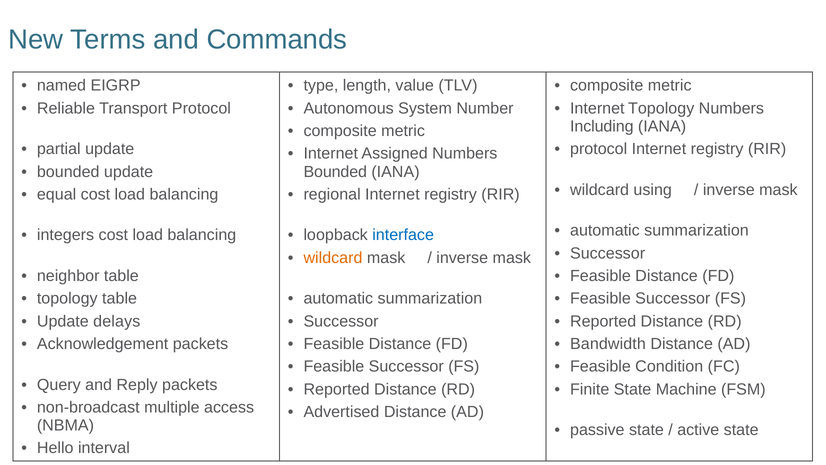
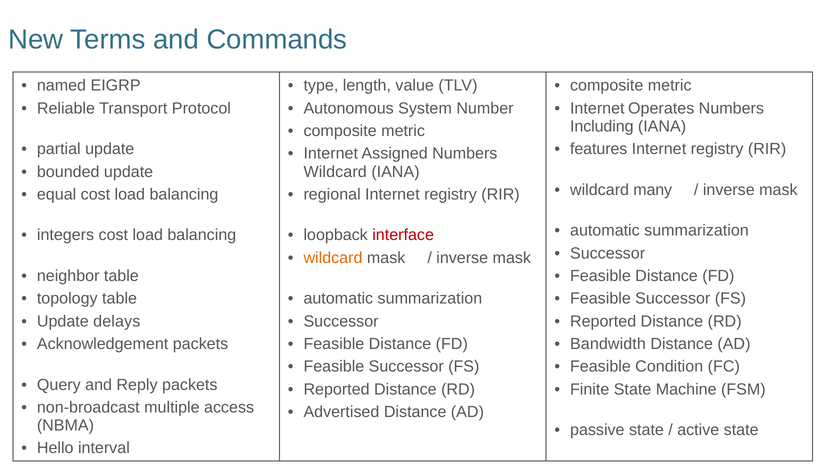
Internet Topology: Topology -> Operates (661, 108)
protocol: protocol -> features (599, 149)
Bounded: Bounded -> Wildcard (335, 172)
using: using -> many (653, 190)
interface colour: blue -> red (403, 235)
